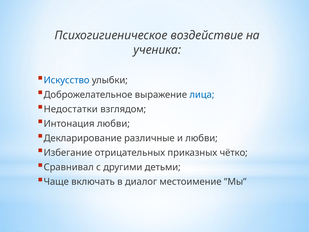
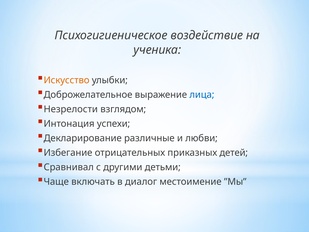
Искусство colour: blue -> orange (67, 80)
Недостатки: Недостатки -> Незрелости (71, 109)
Интонация любви: любви -> успехи (114, 124)
чётко: чётко -> детей (234, 153)
